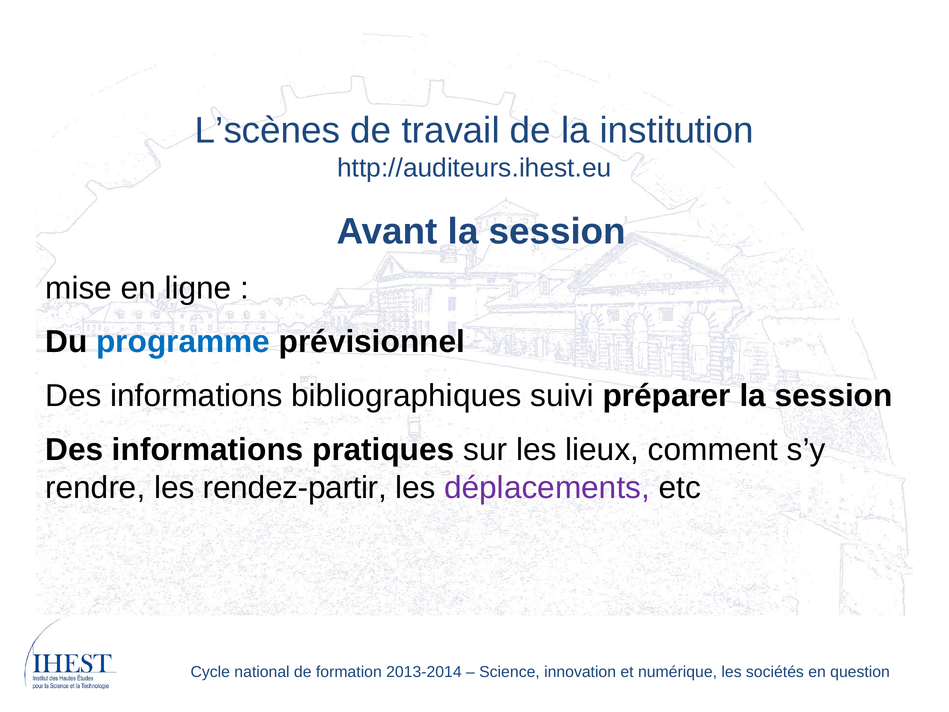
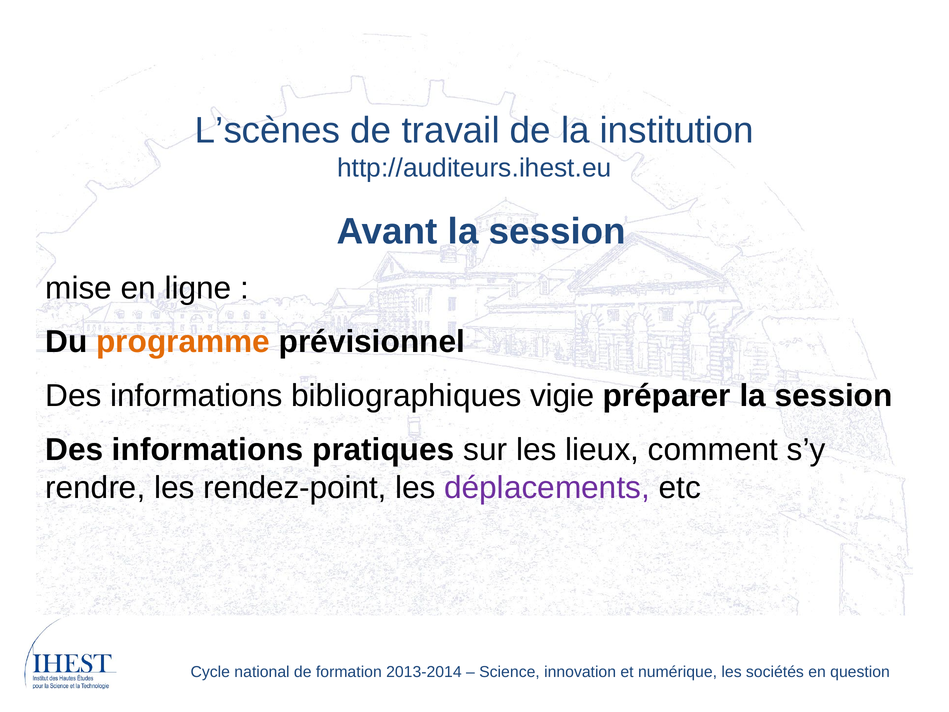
programme colour: blue -> orange (183, 342)
suivi: suivi -> vigie (562, 396)
rendez-partir: rendez-partir -> rendez-point (295, 487)
